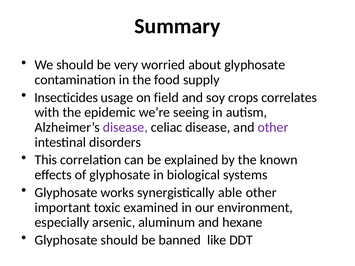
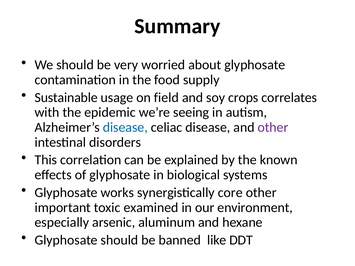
Insecticides: Insecticides -> Sustainable (66, 98)
disease colour: purple -> blue (125, 127)
able: able -> core (230, 193)
